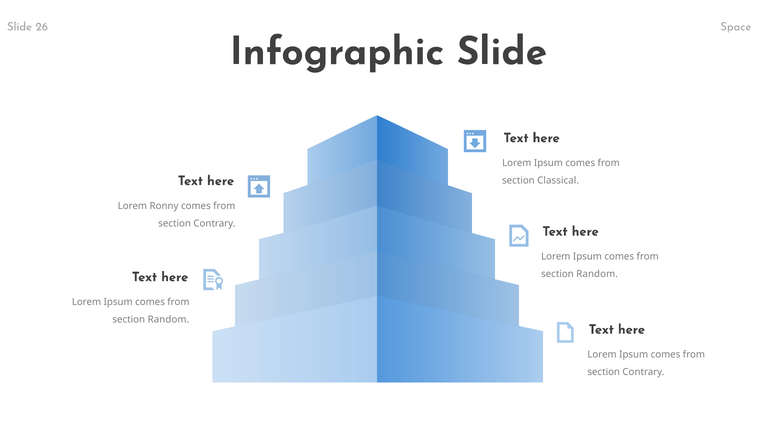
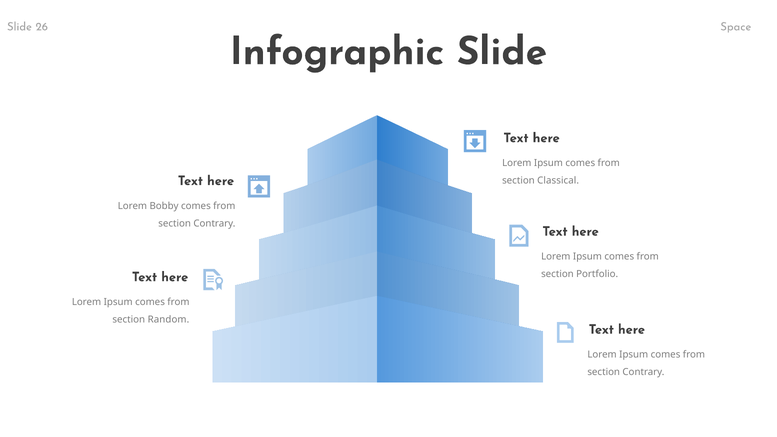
Ronny: Ronny -> Bobby (164, 206)
Random: Random -> Portfolio (597, 274)
